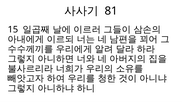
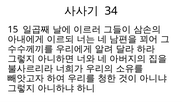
81: 81 -> 34 (111, 11)
